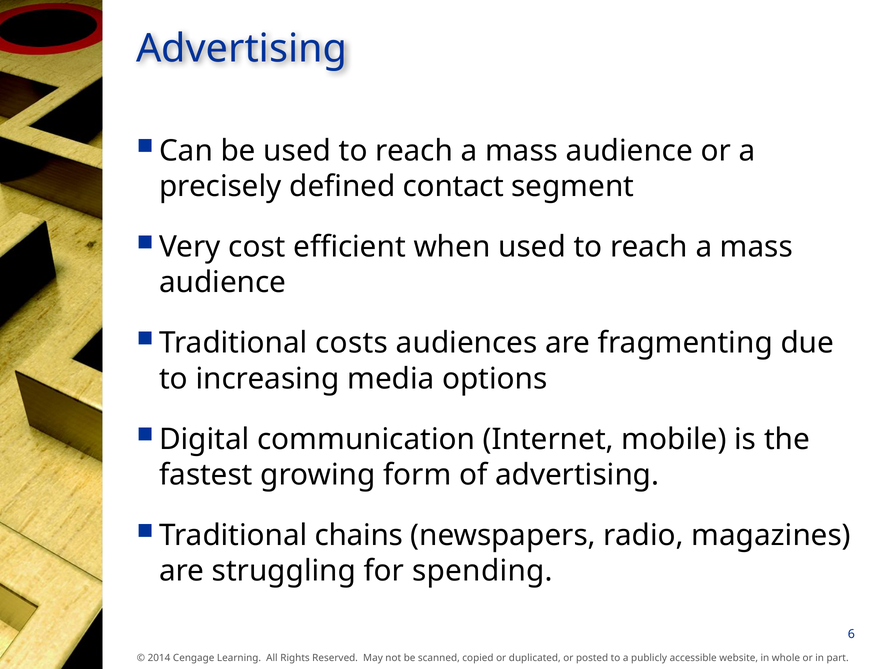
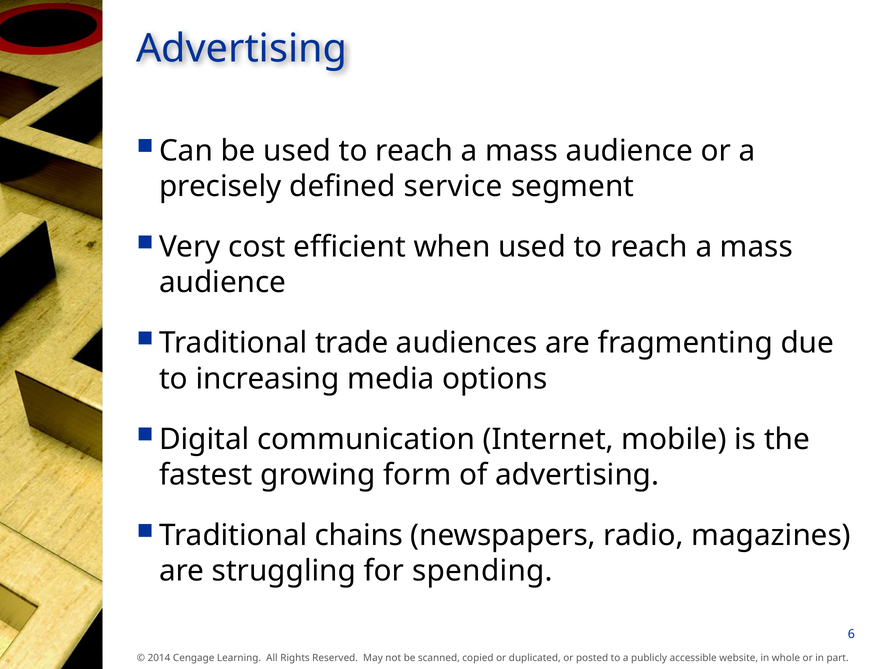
contact: contact -> service (453, 186)
costs: costs -> trade (352, 343)
